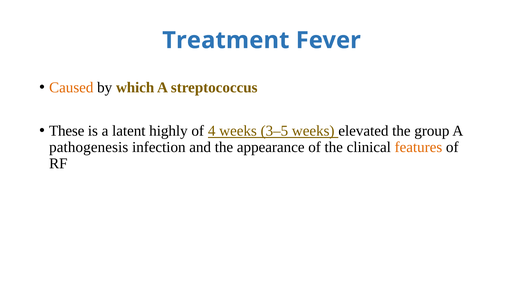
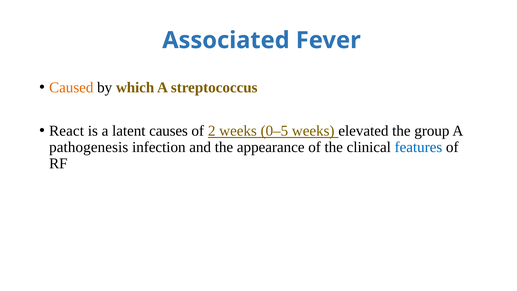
Treatment: Treatment -> Associated (226, 40)
These: These -> React (67, 131)
highly: highly -> causes (169, 131)
4: 4 -> 2 (212, 131)
3–5: 3–5 -> 0–5 (274, 131)
features colour: orange -> blue (418, 147)
